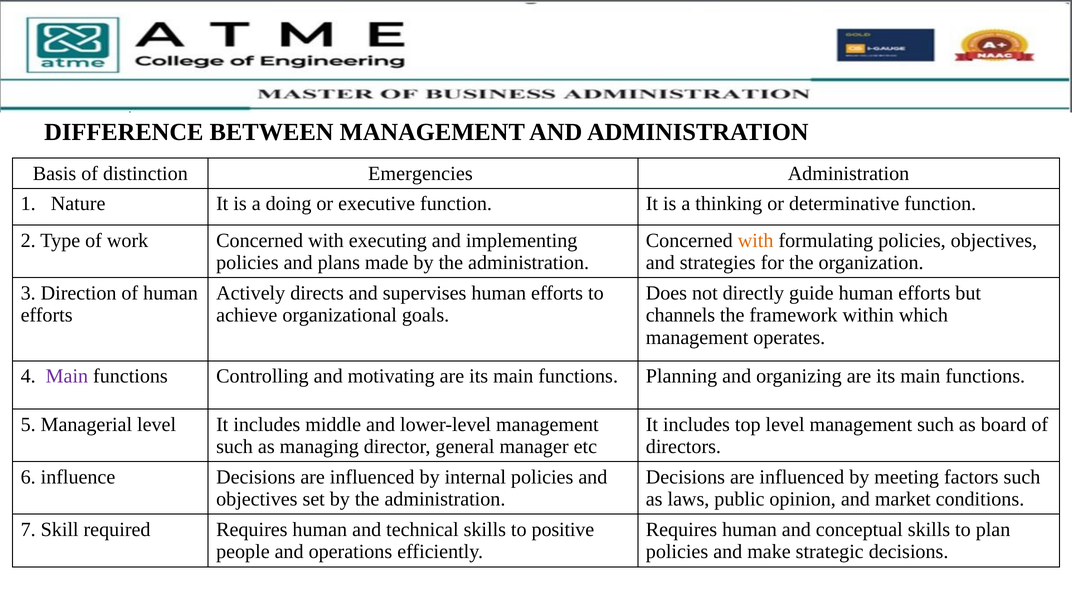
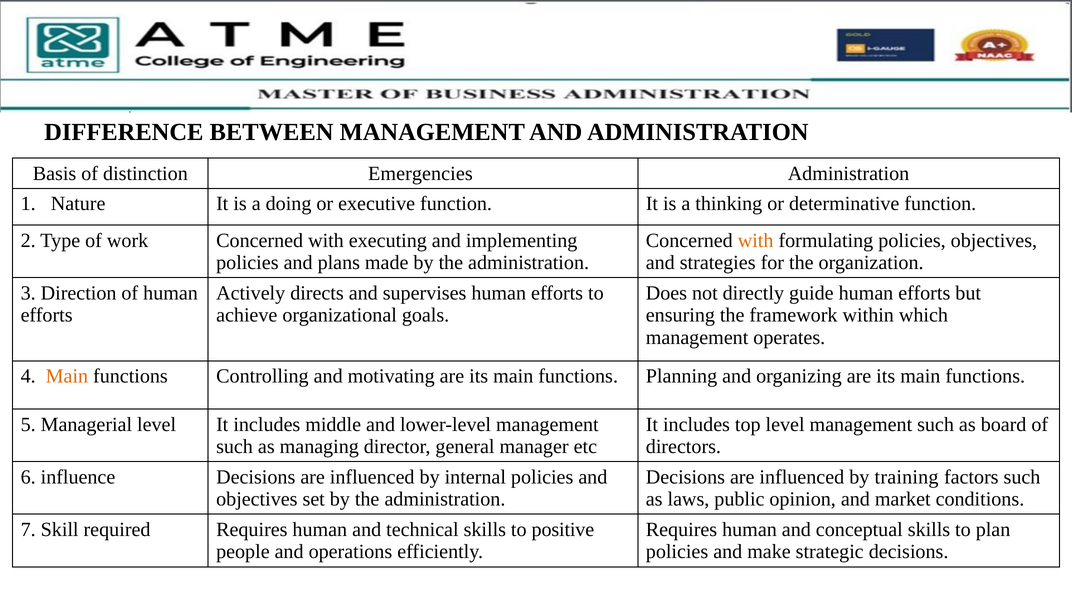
channels: channels -> ensuring (680, 315)
Main colour: purple -> orange (67, 376)
meeting: meeting -> training (907, 477)
